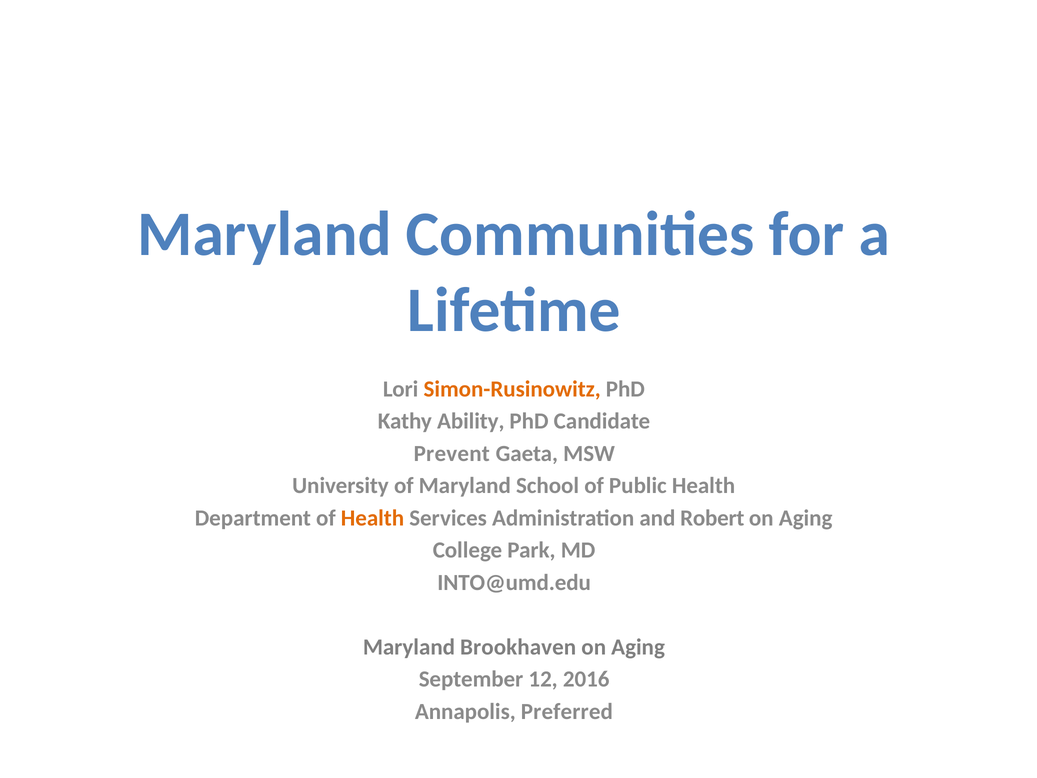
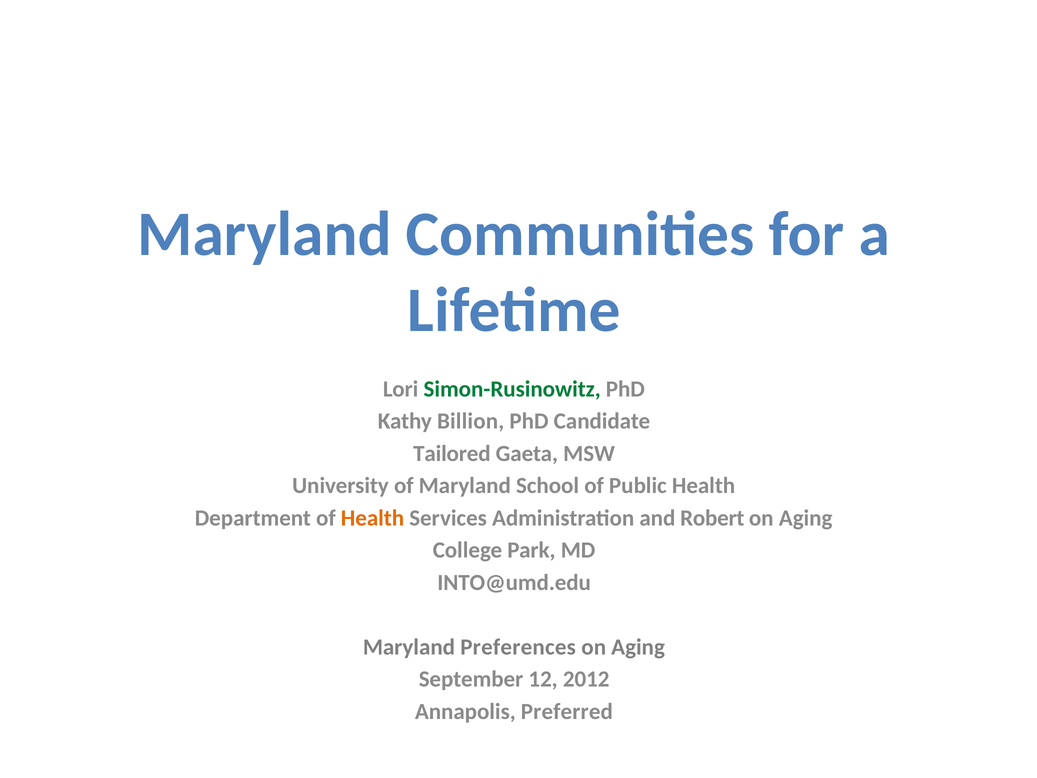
Simon-Rusinowitz colour: orange -> green (512, 389)
Ability: Ability -> Billion (471, 421)
Prevent: Prevent -> Tailored (452, 453)
Brookhaven: Brookhaven -> Preferences (518, 647)
2016: 2016 -> 2012 (586, 679)
